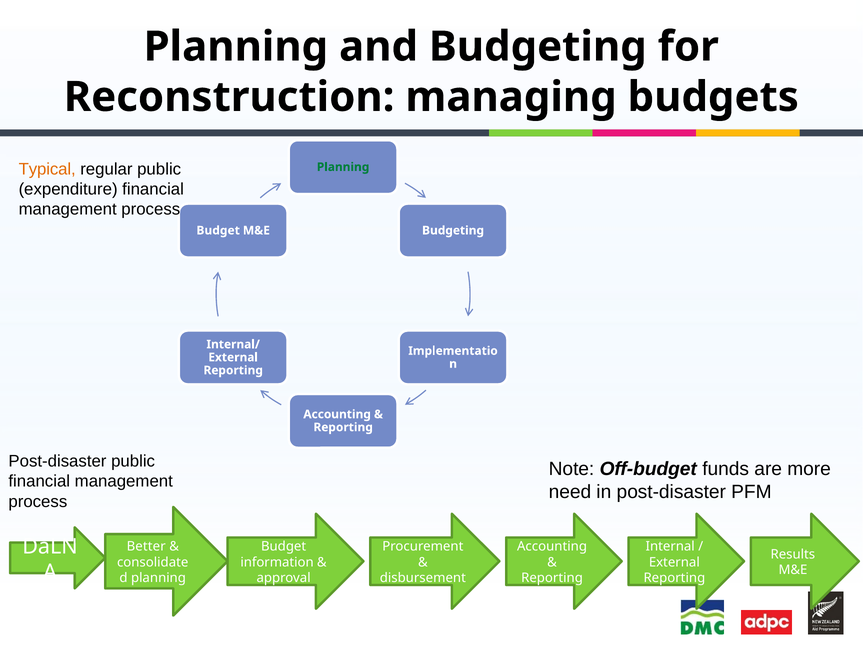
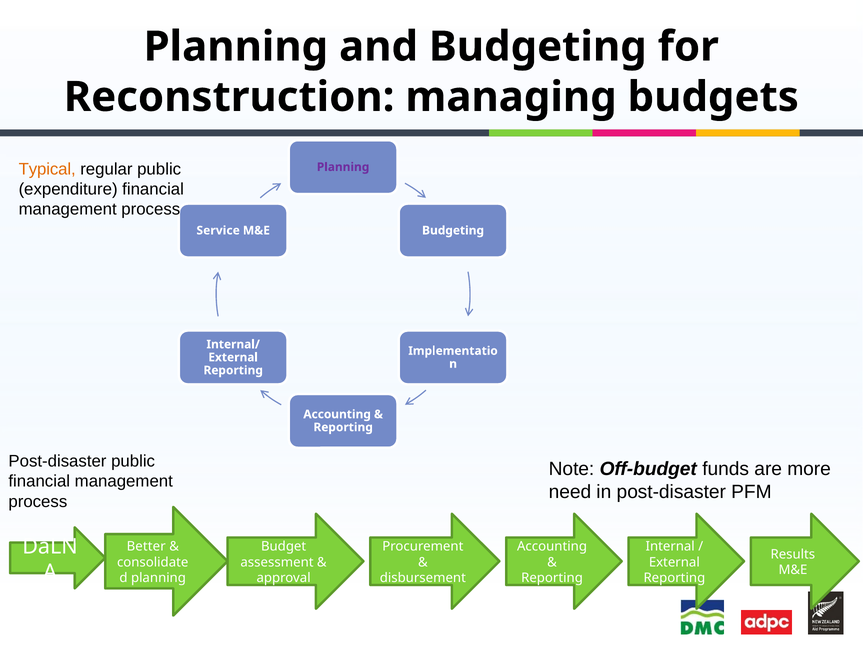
Planning colour: green -> purple (343, 167)
Budget: Budget -> Service (218, 231)
information: information -> assessment (277, 562)
